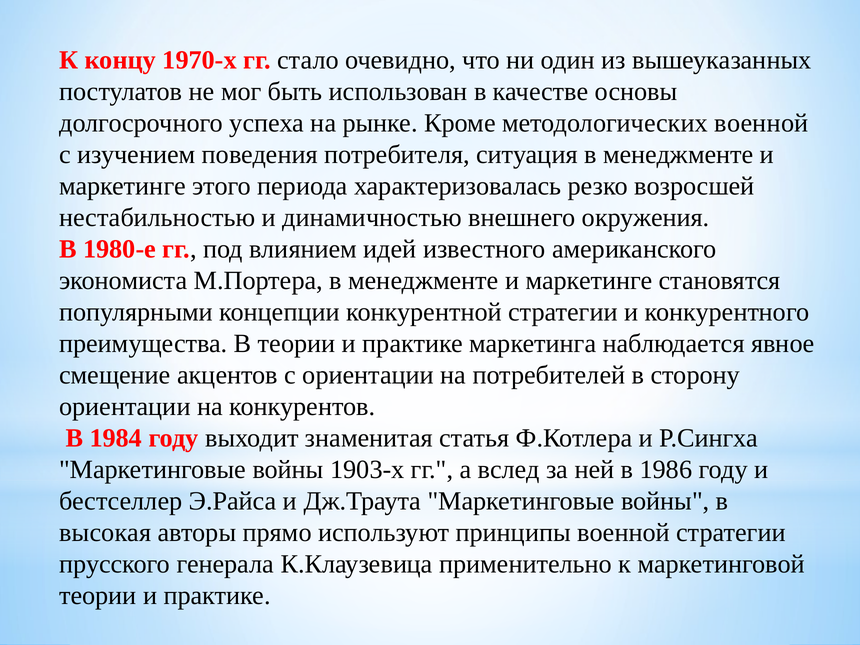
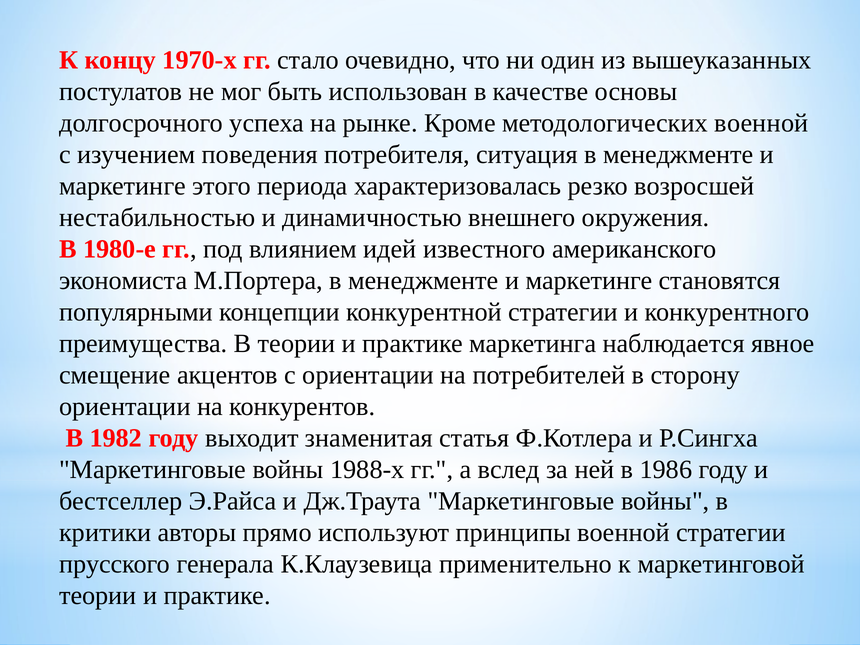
1984: 1984 -> 1982 (116, 438)
1903-х: 1903-х -> 1988-х (367, 470)
высокая: высокая -> критики (105, 533)
